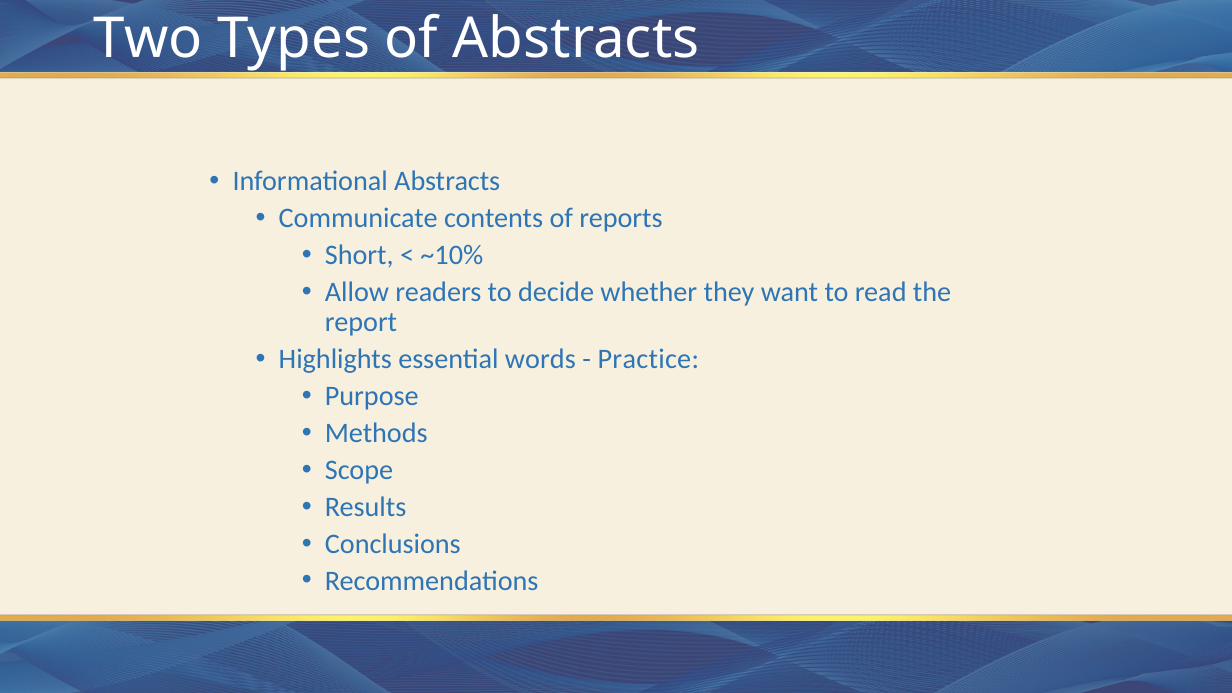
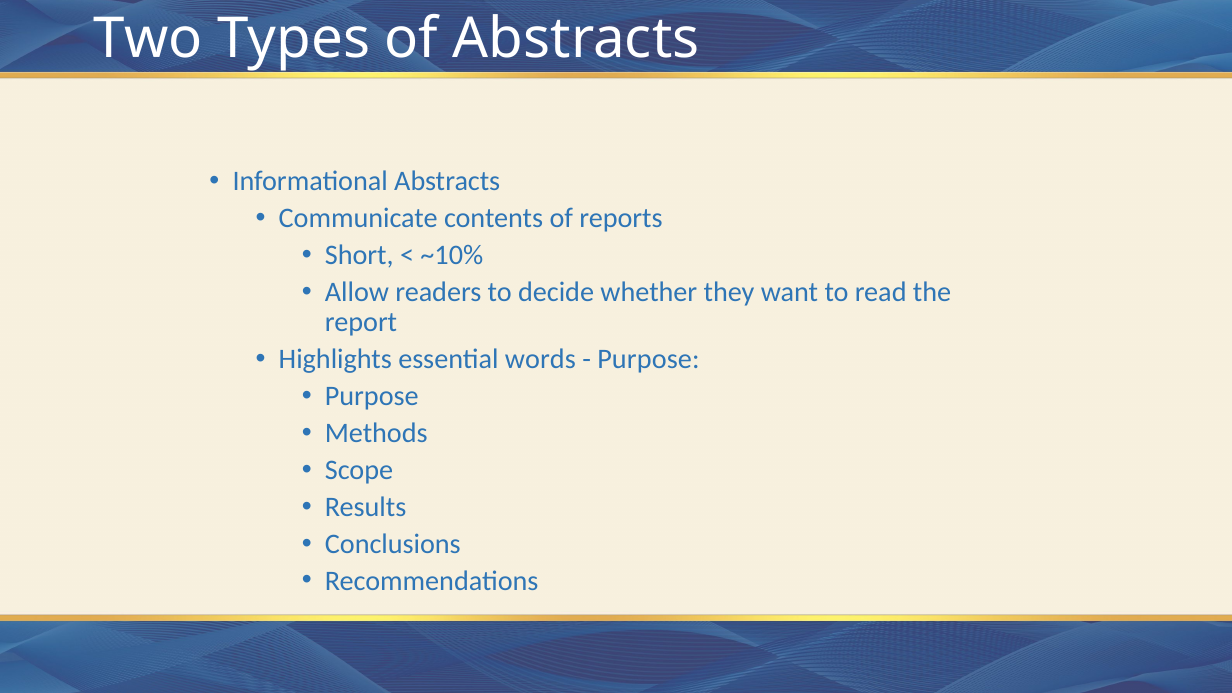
Practice: Practice -> Purpose (648, 359)
